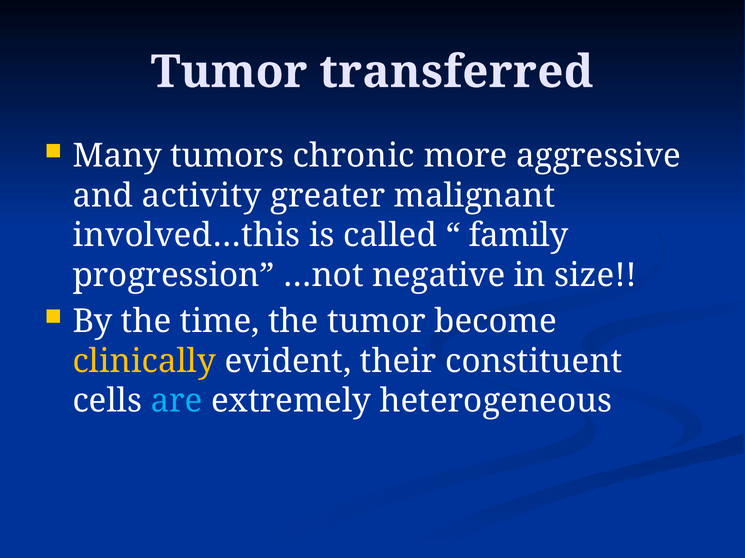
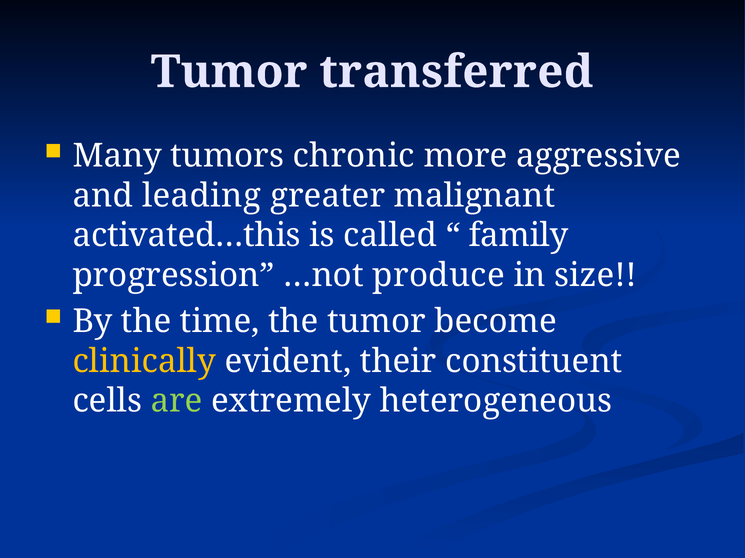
activity: activity -> leading (202, 196)
involved…this: involved…this -> activated…this (187, 236)
negative: negative -> produce (439, 276)
are colour: light blue -> light green (177, 401)
